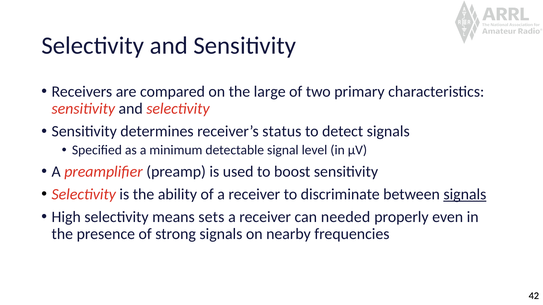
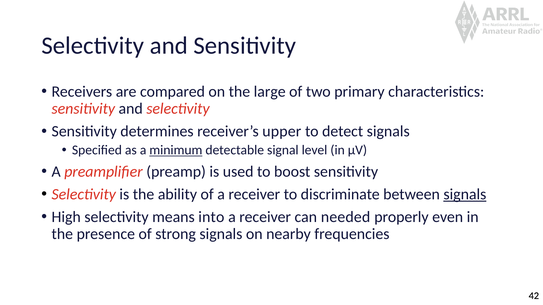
status: status -> upper (282, 132)
minimum underline: none -> present (176, 150)
sets: sets -> into (211, 217)
